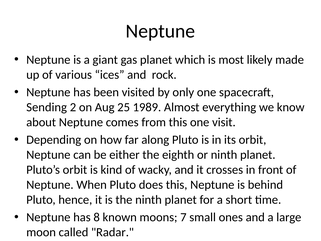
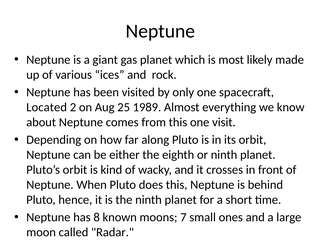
Sending: Sending -> Located (47, 107)
